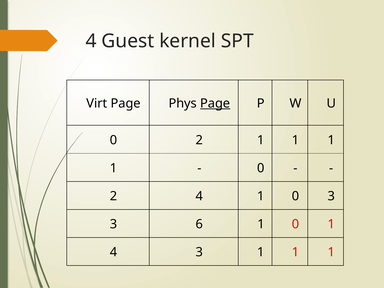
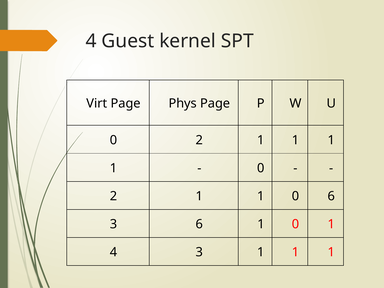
Page underline: present -> none (215, 103)
4: 4 -> 1 (199, 196)
0 3: 3 -> 6 (331, 196)
